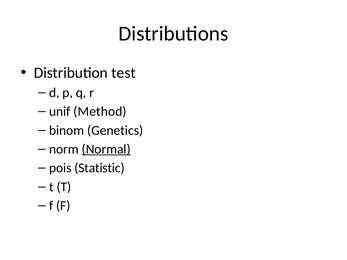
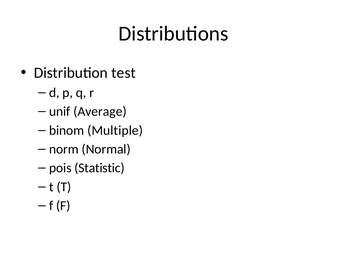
Method: Method -> Average (100, 112)
Genetics: Genetics -> Multiple (115, 130)
Normal underline: present -> none (106, 149)
